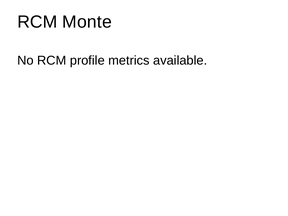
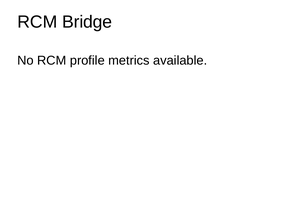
Monte: Monte -> Bridge (87, 22)
